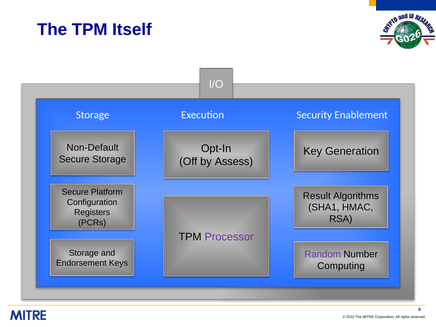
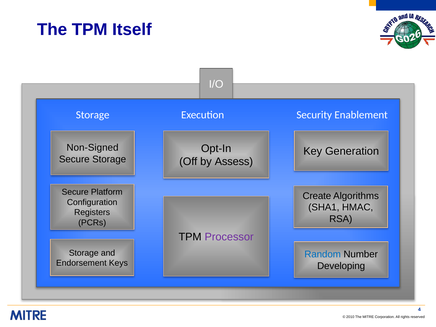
Non-Default: Non-Default -> Non-Signed (93, 148)
Result: Result -> Create (317, 196)
Random colour: purple -> blue (323, 254)
Computing: Computing -> Developing (341, 266)
